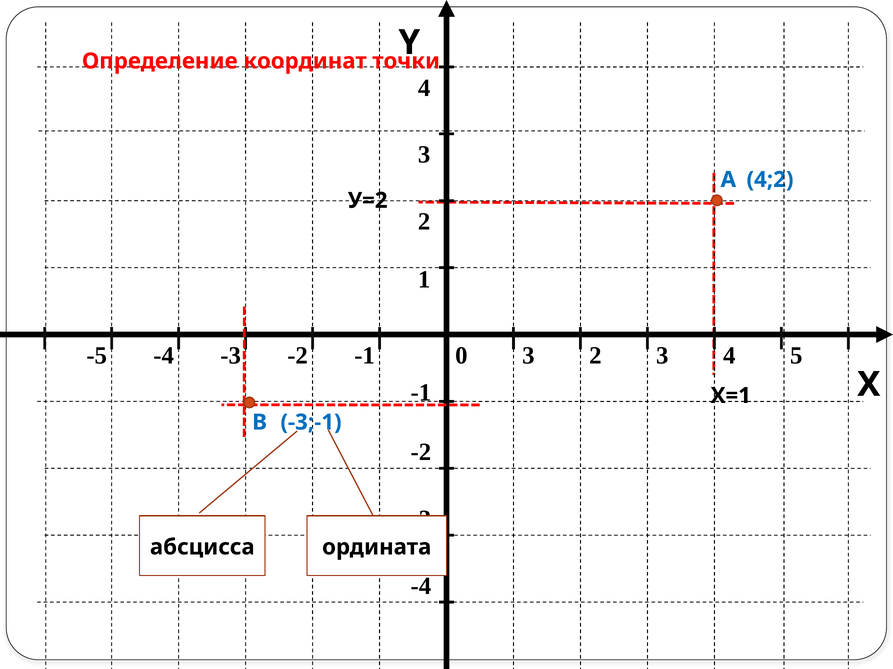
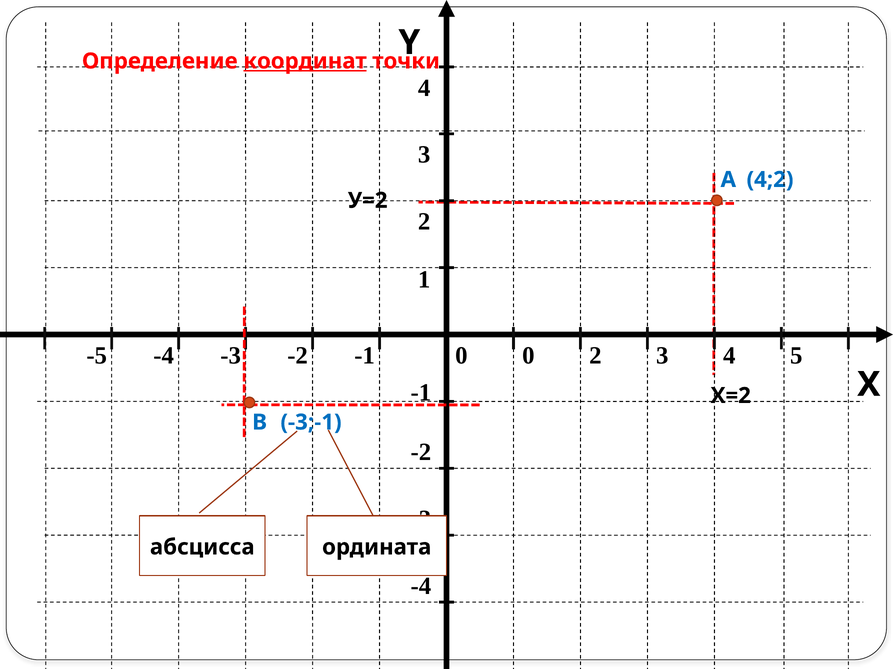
координат underline: none -> present (305, 61)
0 3: 3 -> 0 (528, 356)
Х=1: Х=1 -> Х=2 (731, 396)
